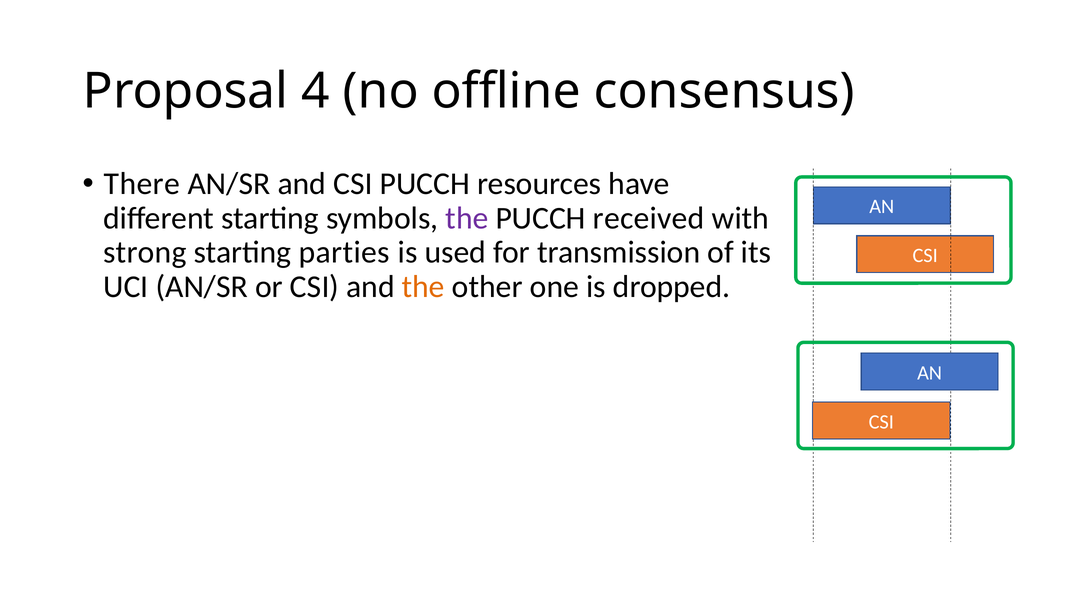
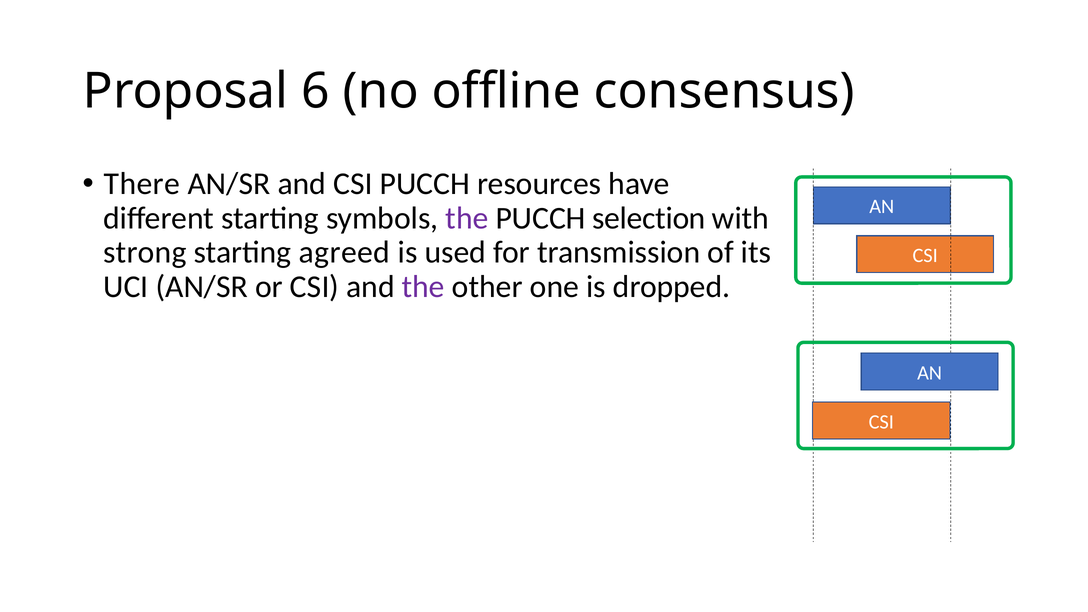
4: 4 -> 6 (315, 91)
received: received -> selection (649, 218)
parties: parties -> agreed (344, 252)
the colour: orange -> purple (423, 287)
